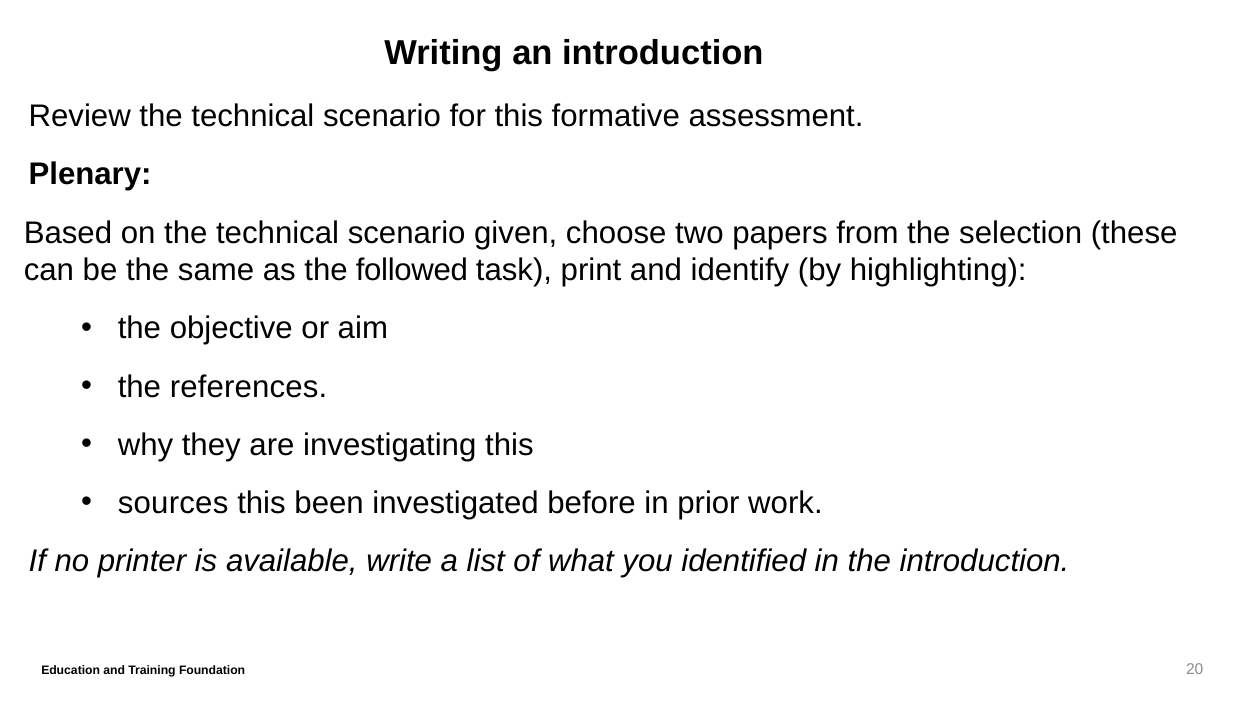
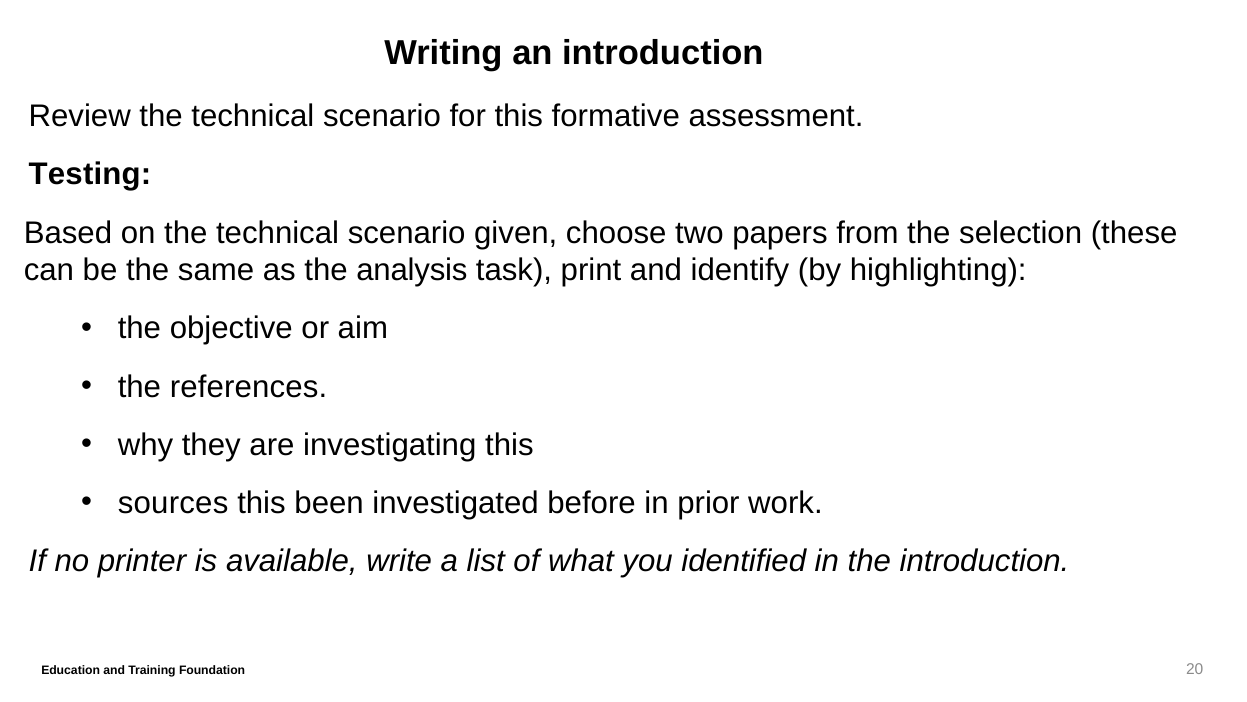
Plenary: Plenary -> Testing (90, 174)
followed: followed -> analysis (412, 270)
